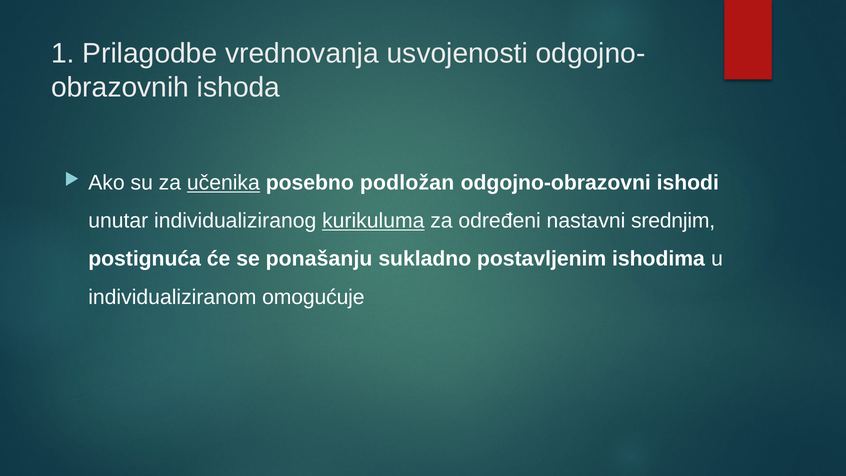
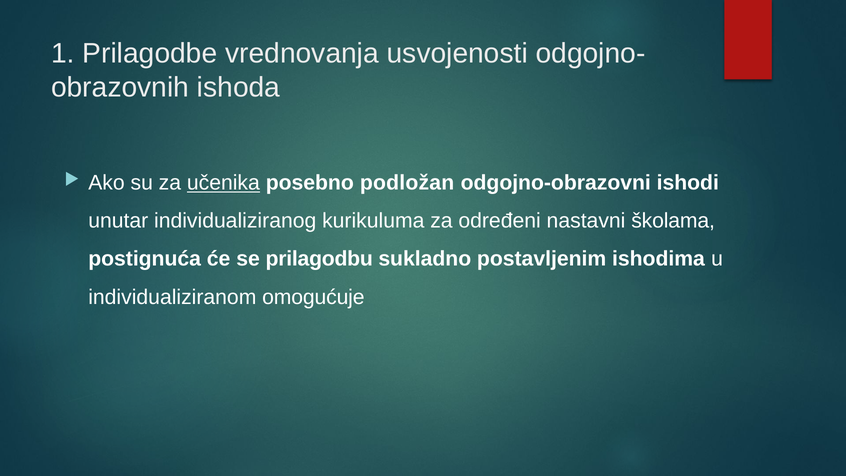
kurikuluma underline: present -> none (373, 221)
srednjim: srednjim -> školama (673, 221)
ponašanju: ponašanju -> prilagodbu (319, 259)
